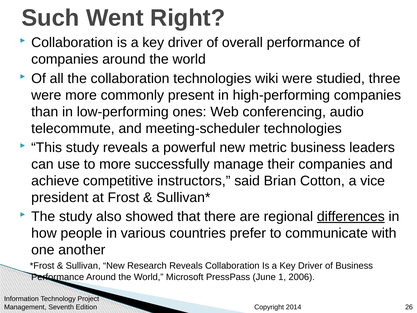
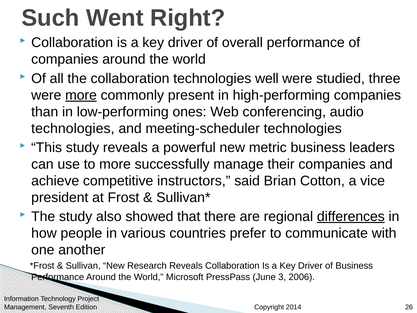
wiki: wiki -> well (267, 78)
more underline: none -> present (81, 95)
telecommute: telecommute -> technologies (73, 128)
1: 1 -> 3 (282, 277)
